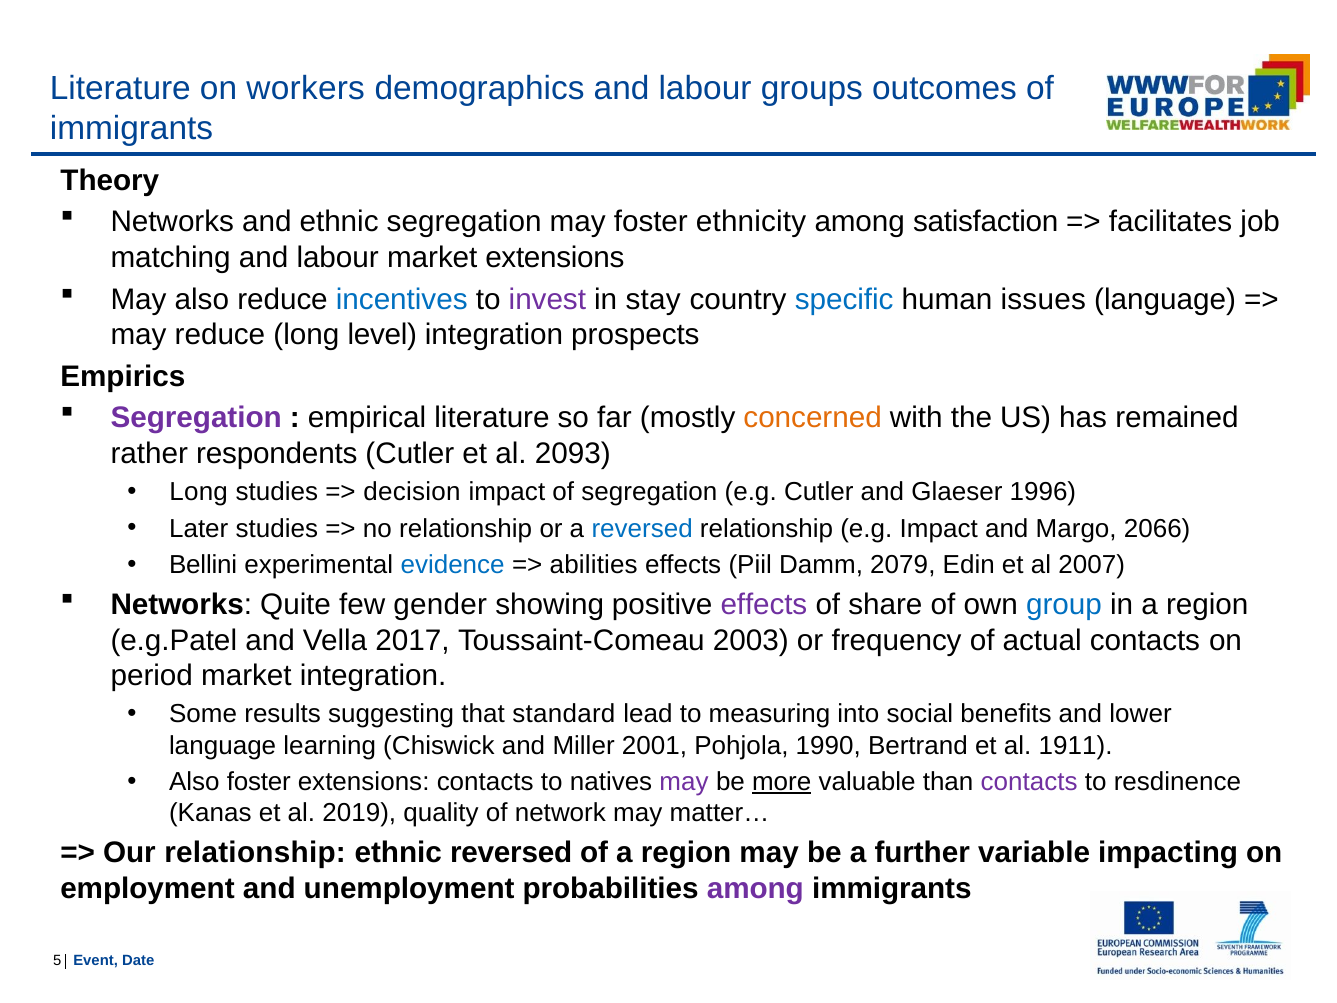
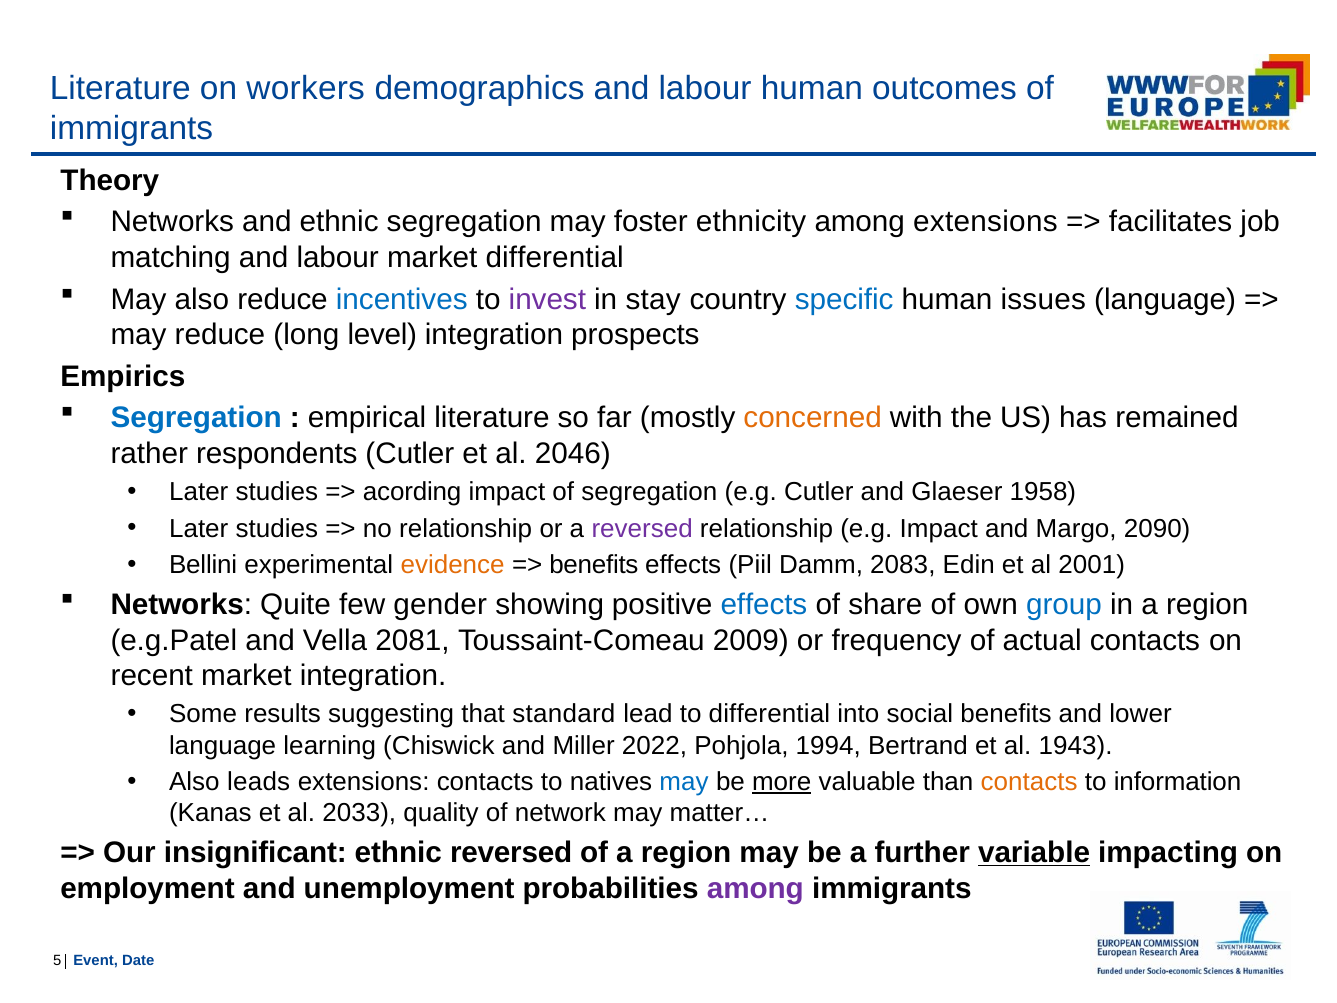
labour groups: groups -> human (812, 88)
among satisfaction: satisfaction -> extensions (985, 222)
market extensions: extensions -> differential (555, 258)
Segregation colour: purple -> blue (196, 418)
2093: 2093 -> 2046 (573, 454)
Long: Long -> Later (199, 492)
decision: decision -> acording (412, 492)
1996: 1996 -> 1958 (1043, 492)
reversed colour: blue -> purple (642, 528)
2066: 2066 -> 2090 (1157, 528)
evidence colour: blue -> orange (453, 565)
abilities: abilities -> benefits (594, 565)
2079: 2079 -> 2083 (903, 565)
2007: 2007 -> 2001 (1092, 565)
effects colour: purple -> blue (764, 604)
2017: 2017 -> 2081 (412, 640)
2003: 2003 -> 2009 (751, 640)
period: period -> recent (152, 676)
to measuring: measuring -> differential (769, 714)
2001: 2001 -> 2022 (655, 745)
1990: 1990 -> 1994 (828, 745)
1911: 1911 -> 1943 (1076, 745)
Also foster: foster -> leads (259, 782)
may colour: purple -> blue (684, 782)
contacts colour: purple -> orange (1029, 782)
resdinence: resdinence -> information (1178, 782)
2019: 2019 -> 2033 (359, 813)
Our relationship: relationship -> insignificant (255, 853)
variable underline: none -> present (1034, 853)
